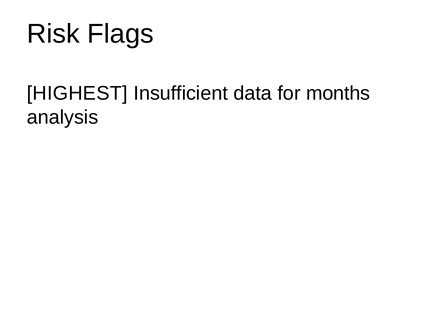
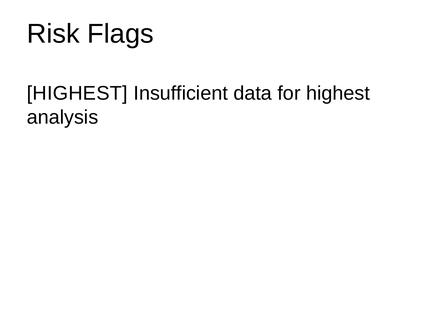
for months: months -> highest (338, 94)
